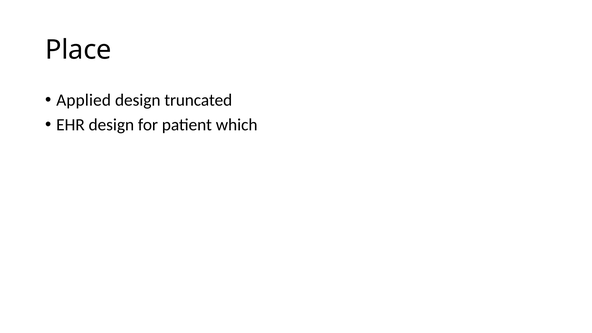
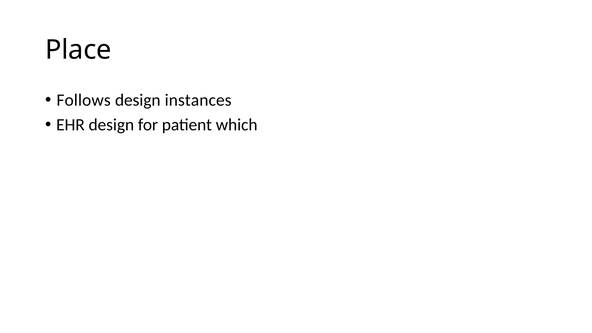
Applied: Applied -> Follows (84, 100)
truncated: truncated -> instances (198, 100)
